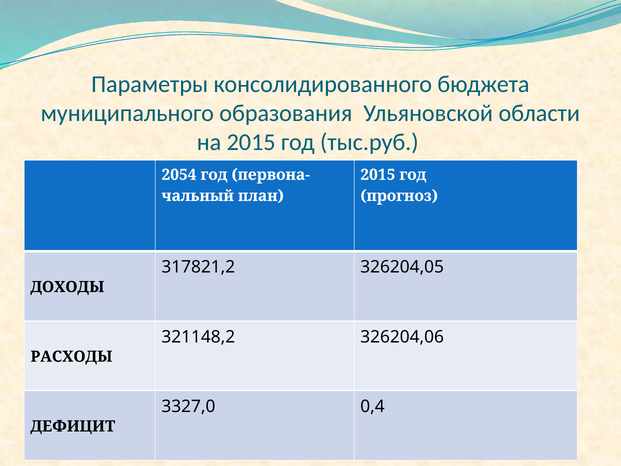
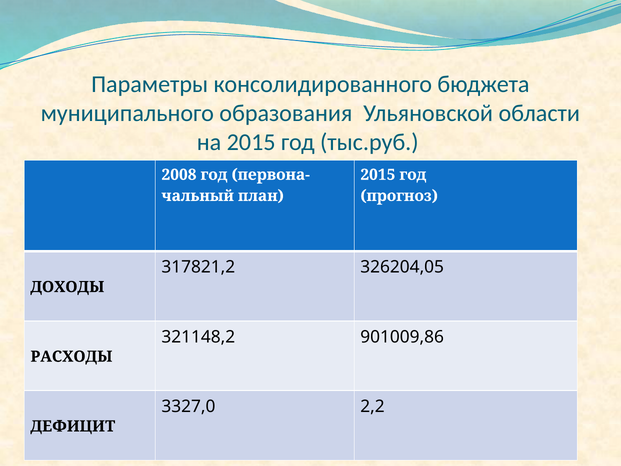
2054: 2054 -> 2008 (179, 175)
326204,06: 326204,06 -> 901009,86 (402, 337)
0,4: 0,4 -> 2,2 (373, 406)
